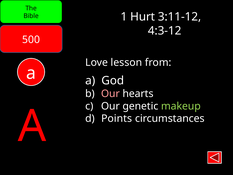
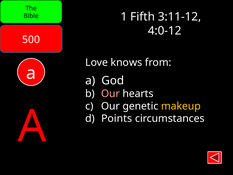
Hurt: Hurt -> Fifth (143, 17)
4:3-12: 4:3-12 -> 4:0-12 (165, 31)
lesson: lesson -> knows (126, 62)
makeup colour: light green -> yellow (181, 106)
